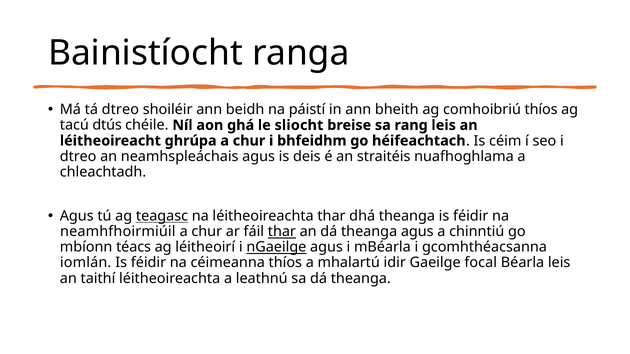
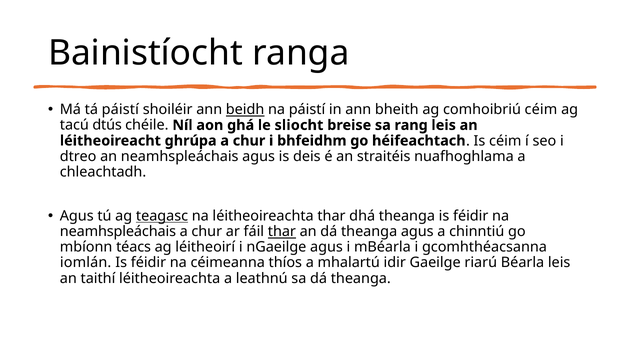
tá dtreo: dtreo -> páistí (120, 110)
beidh underline: none -> present (245, 110)
comhoibriú thíos: thíos -> céim (541, 110)
neamhfhoirmiúil: neamhfhoirmiúil -> neamhspleáchais (118, 232)
nGaeilge underline: present -> none (276, 247)
focal: focal -> riarú (481, 263)
